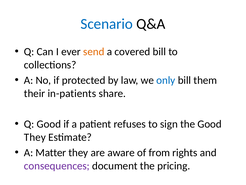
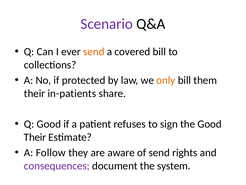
Scenario colour: blue -> purple (107, 24)
only colour: blue -> orange (166, 80)
They: They -> Their (35, 137)
Matter: Matter -> Follow (51, 152)
of from: from -> send (159, 152)
pricing: pricing -> system (174, 165)
